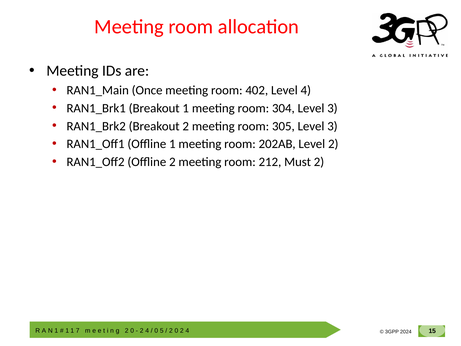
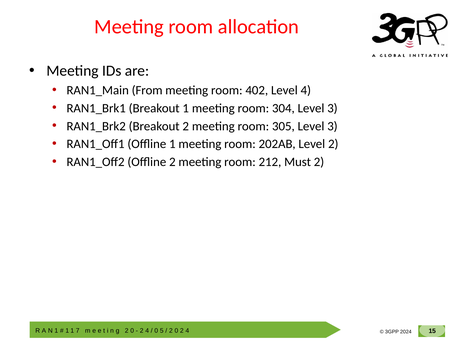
Once: Once -> From (147, 90)
